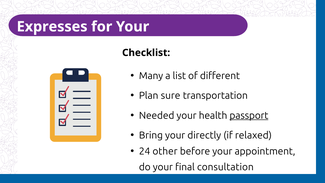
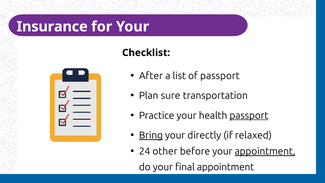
Expresses: Expresses -> Insurance (52, 27)
Many: Many -> After (151, 76)
of different: different -> passport (220, 76)
Needed: Needed -> Practice (157, 115)
Bring underline: none -> present (151, 135)
appointment underline: none -> present (265, 151)
final consultation: consultation -> appointment (225, 167)
